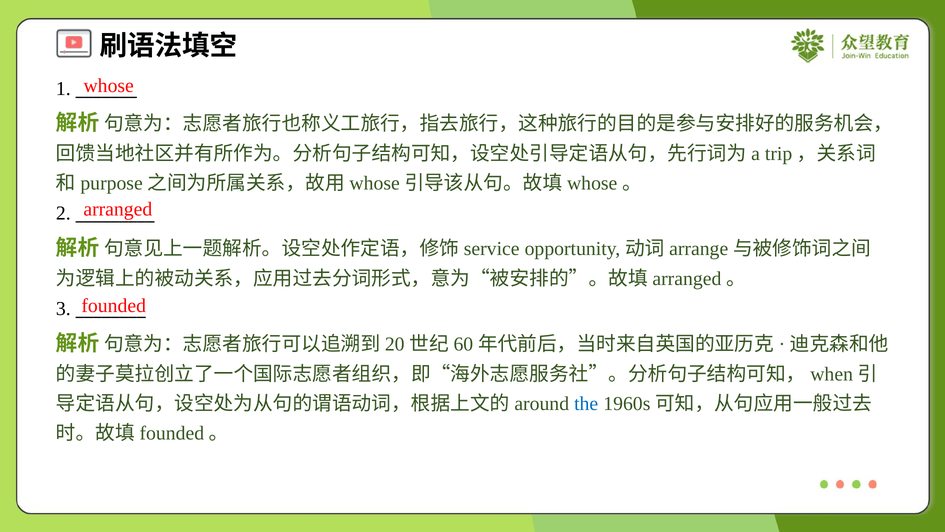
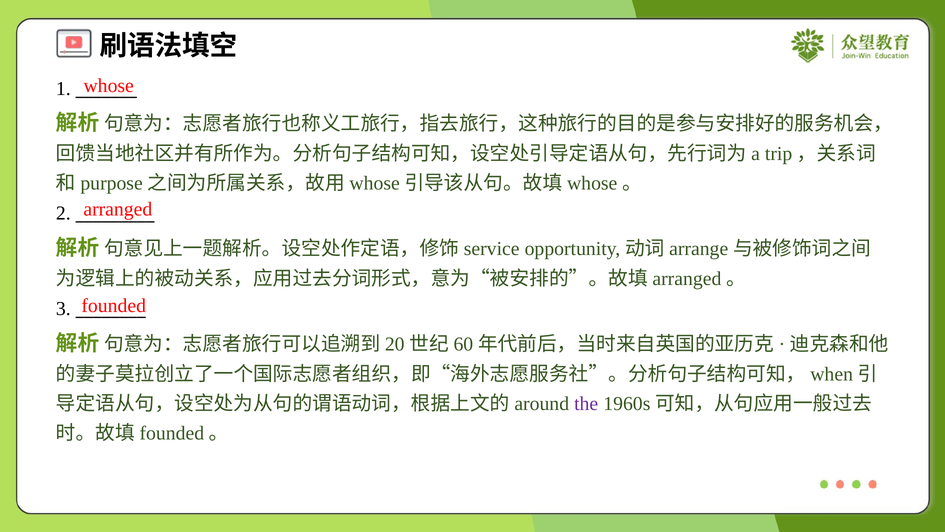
the colour: blue -> purple (586, 404)
